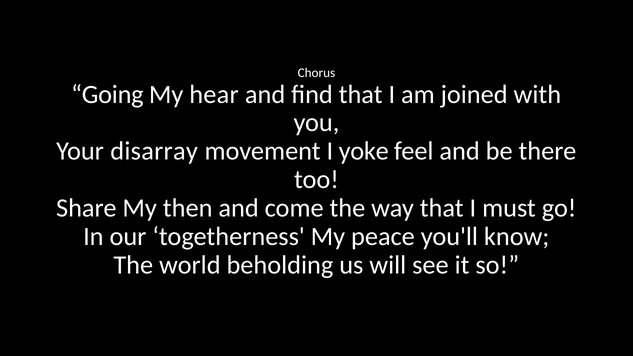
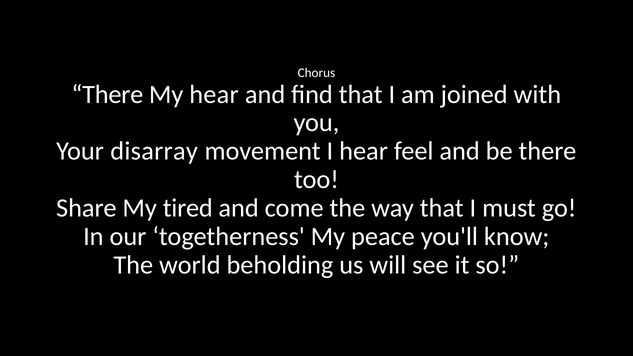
Going: Going -> There (107, 94)
I yoke: yoke -> hear (364, 151)
then: then -> tired (188, 208)
